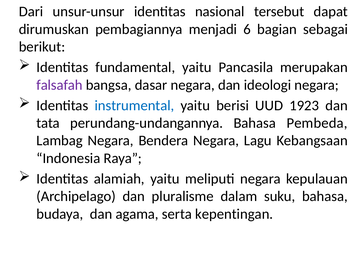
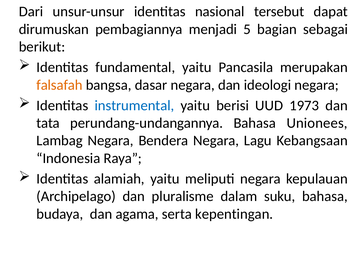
6: 6 -> 5 (247, 29)
falsafah colour: purple -> orange (59, 85)
1923: 1923 -> 1973 (304, 105)
Pembeda: Pembeda -> Unionees (317, 123)
